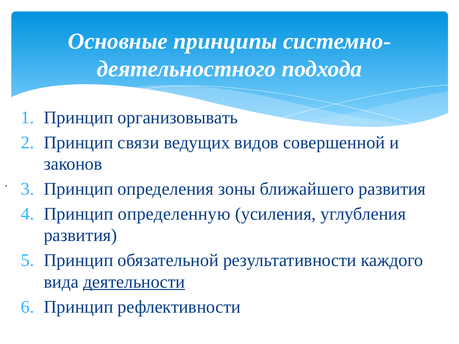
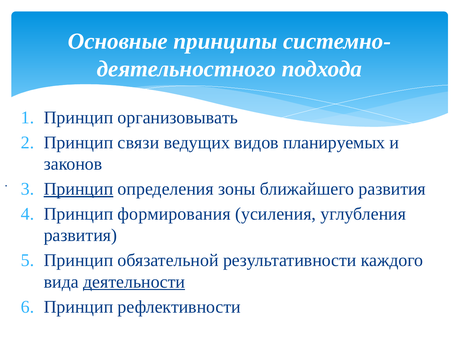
совершенной: совершенной -> планируемых (334, 143)
Принцип underline: none -> present (79, 189)
определенную: определенную -> формирования (174, 214)
